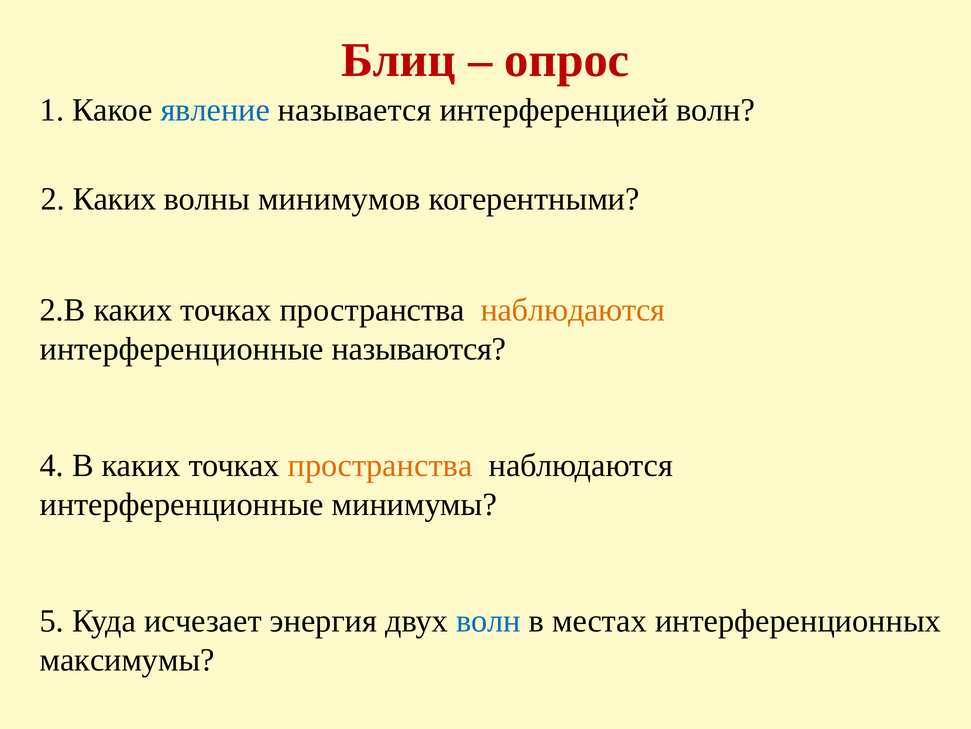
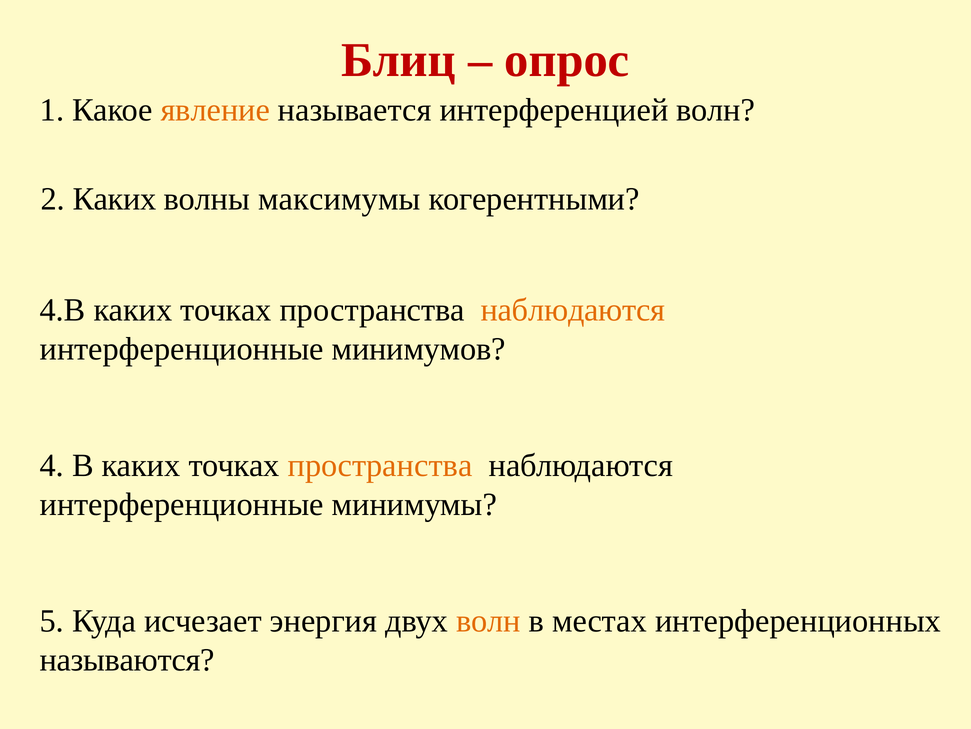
явление colour: blue -> orange (215, 110)
минимумов: минимумов -> максимумы (339, 199)
2.В: 2.В -> 4.В (63, 310)
называются: называются -> минимумов (419, 349)
волн colour: blue -> orange (489, 620)
максимумы: максимумы -> называются (127, 659)
